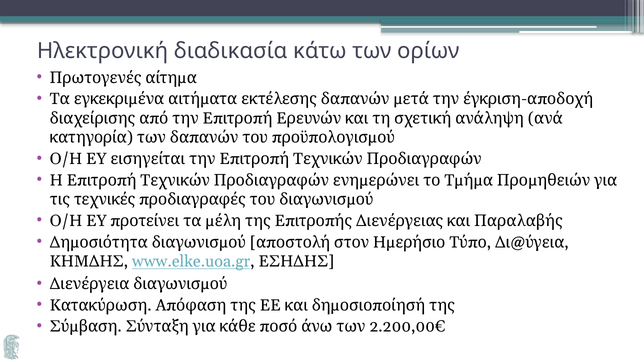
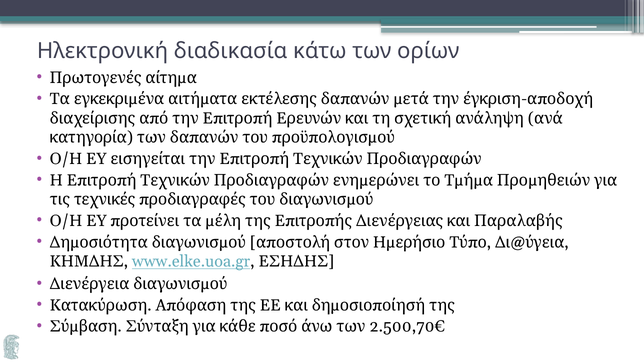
2.200,00€: 2.200,00€ -> 2.500,70€ (407, 327)
